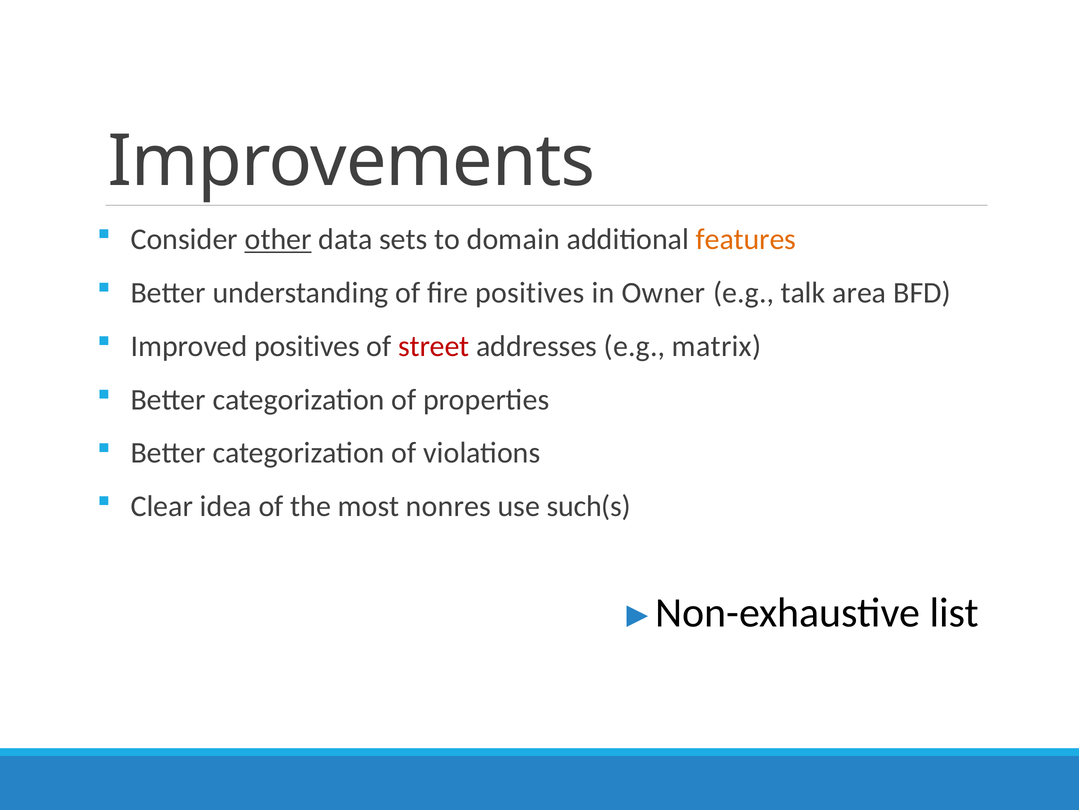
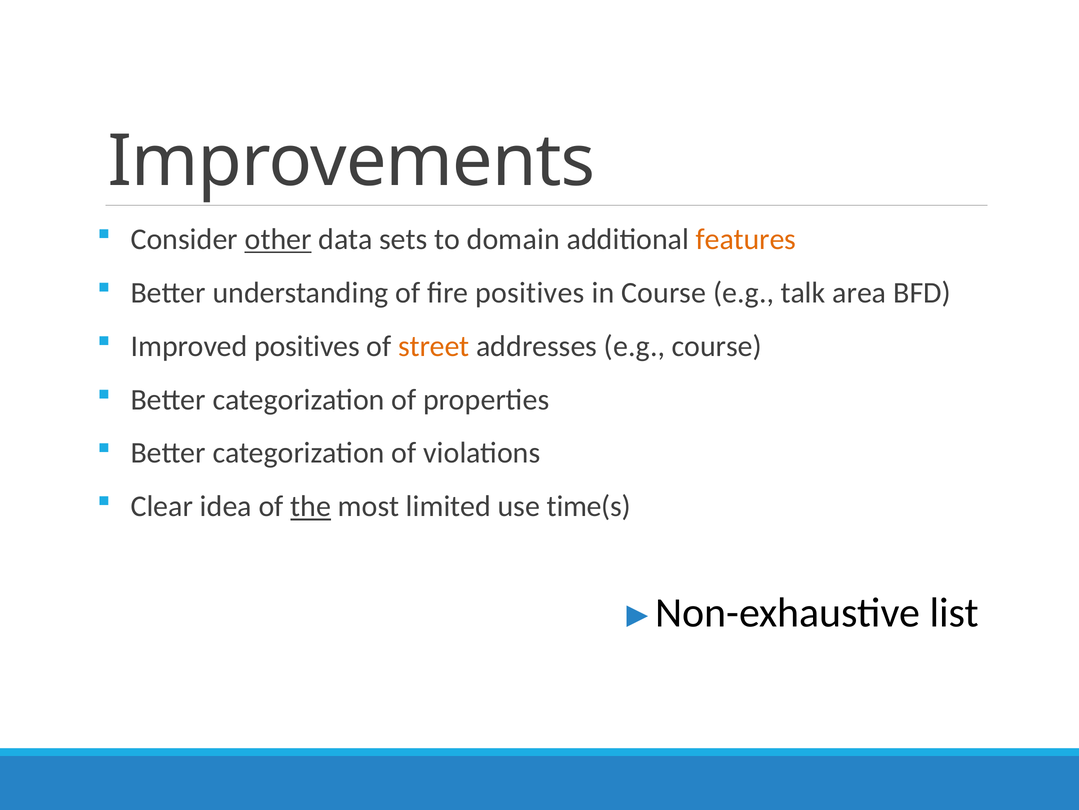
in Owner: Owner -> Course (664, 293)
street colour: red -> orange (434, 346)
e.g matrix: matrix -> course (717, 346)
the underline: none -> present (311, 506)
nonres: nonres -> limited (448, 506)
such(s: such(s -> time(s (589, 506)
